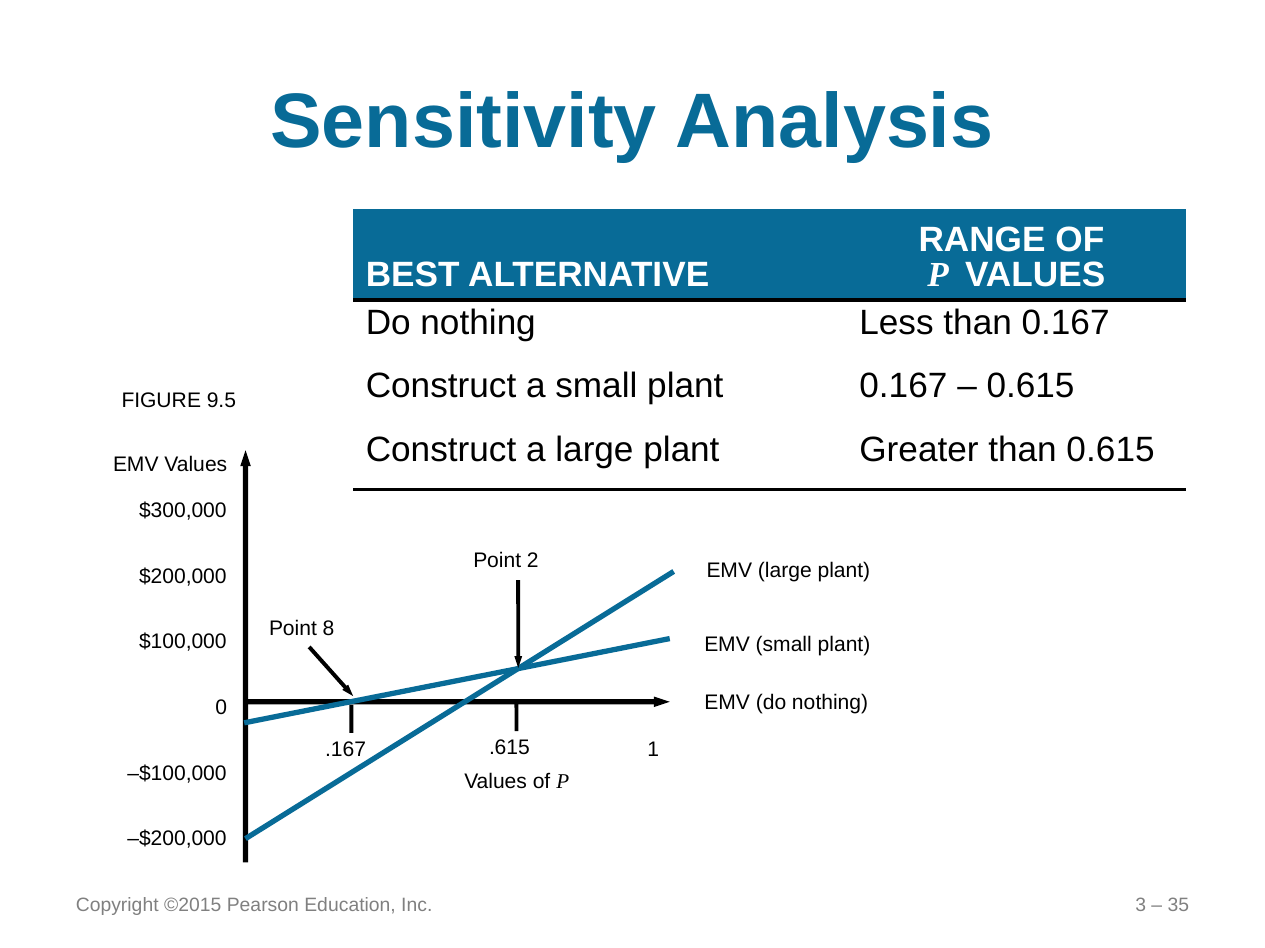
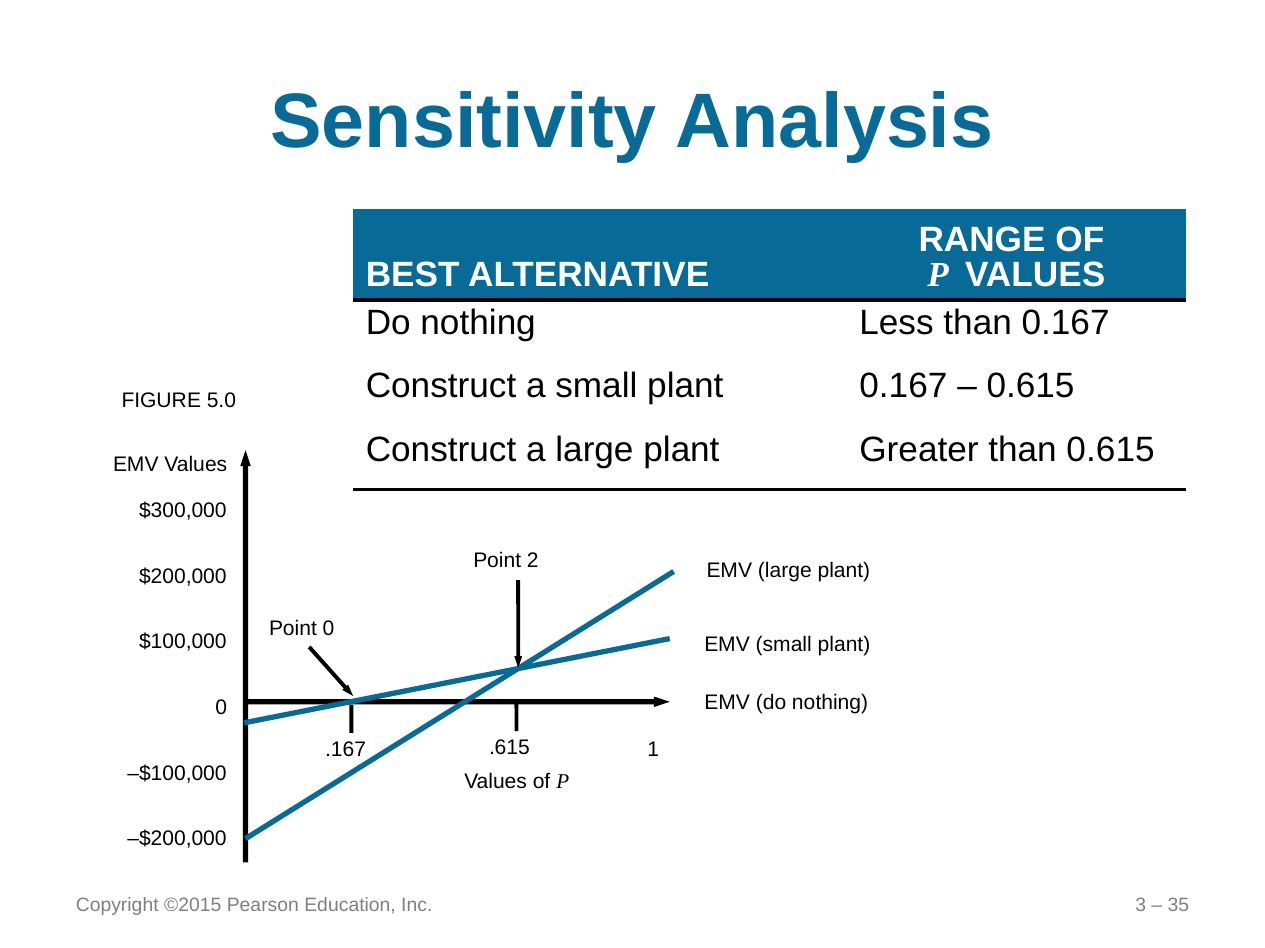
9.5: 9.5 -> 5.0 (221, 401)
Point 8: 8 -> 0 (329, 629)
